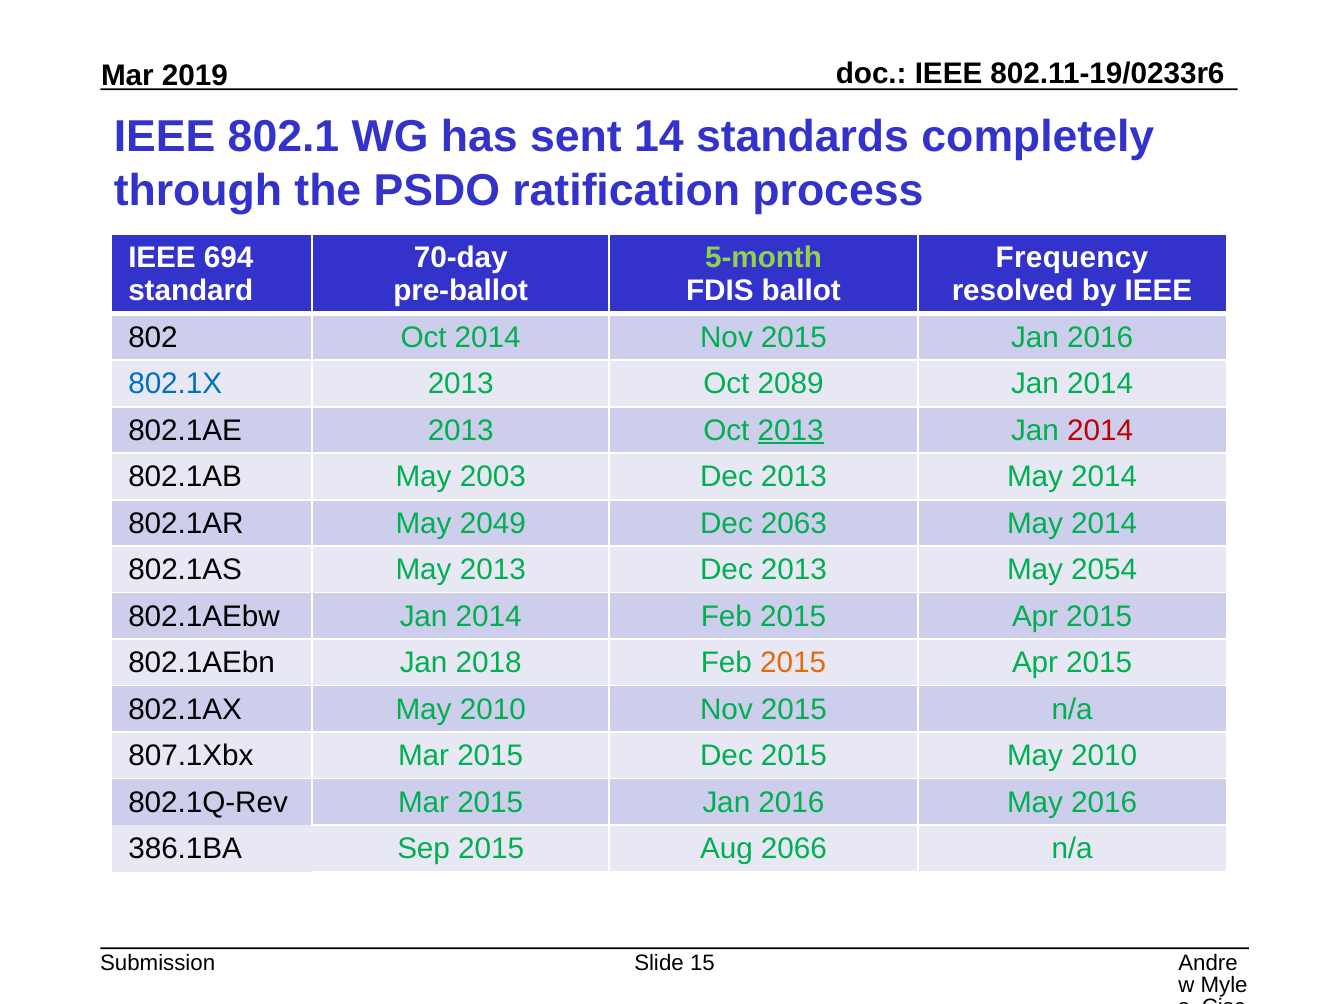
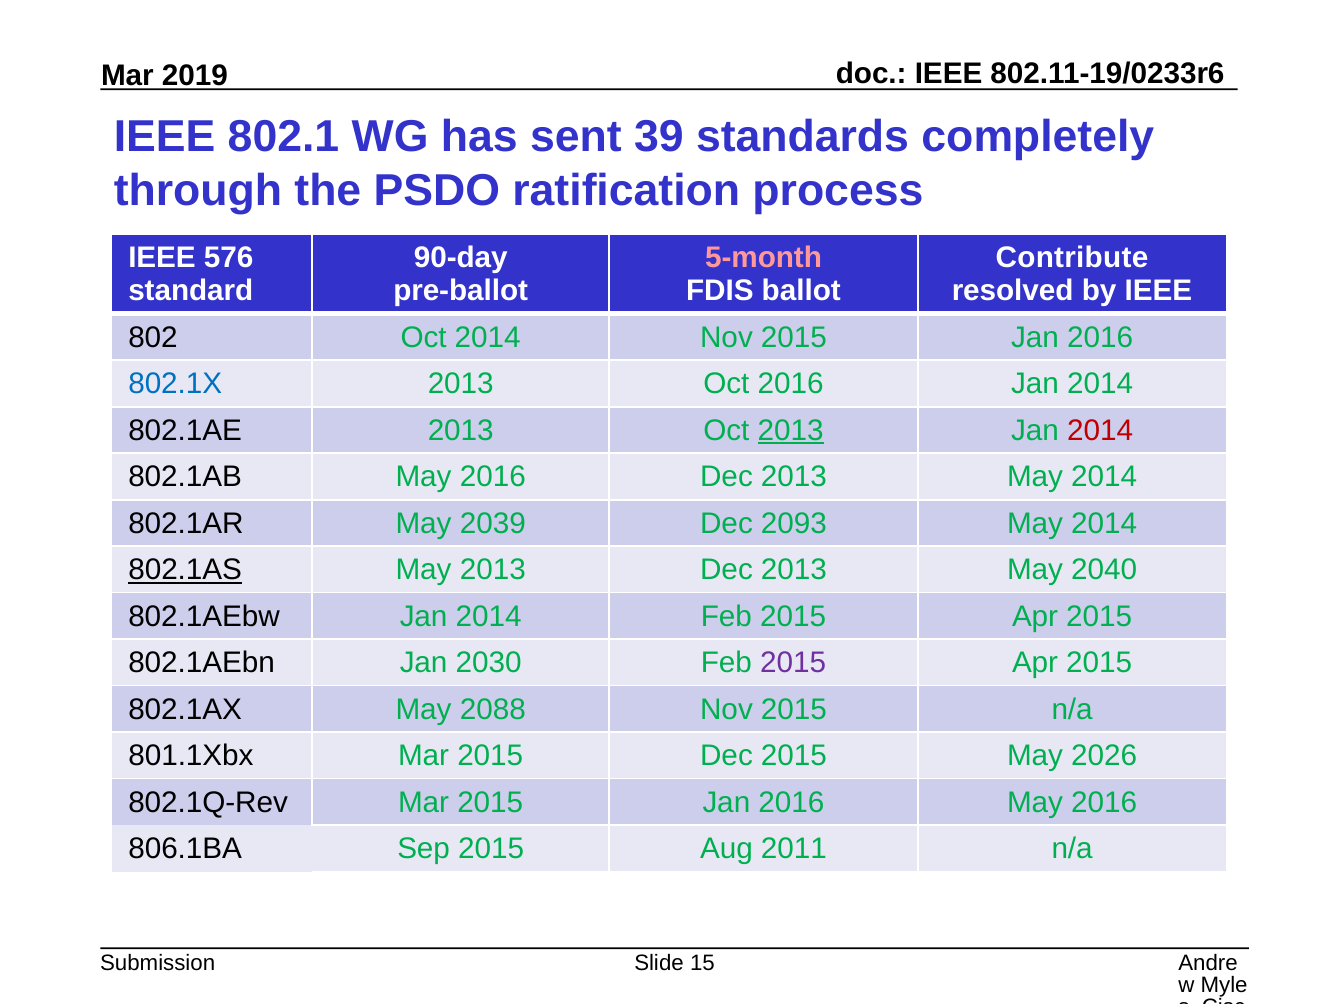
14: 14 -> 39 (659, 137)
694: 694 -> 576 (229, 258)
70-day: 70-day -> 90-day (461, 258)
5-month colour: light green -> pink (764, 258)
Frequency: Frequency -> Contribute (1072, 258)
Oct 2089: 2089 -> 2016 (791, 384)
802.1AB May 2003: 2003 -> 2016 (493, 477)
2049: 2049 -> 2039 (493, 523)
2063: 2063 -> 2093 (794, 523)
802.1AS underline: none -> present (185, 570)
2054: 2054 -> 2040 (1104, 570)
2018: 2018 -> 2030 (489, 663)
2015 colour: orange -> purple (793, 663)
802.1AX May 2010: 2010 -> 2088 (493, 709)
807.1Xbx: 807.1Xbx -> 801.1Xbx (191, 755)
2015 May 2010: 2010 -> 2026 (1104, 755)
386.1BA: 386.1BA -> 806.1BA (185, 848)
2066: 2066 -> 2011 (794, 848)
